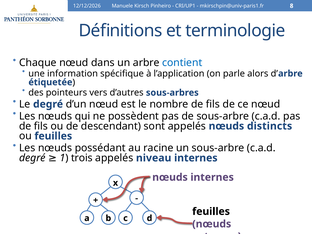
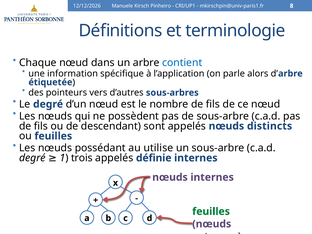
racine: racine -> utilise (158, 148)
niveau: niveau -> définie (154, 158)
feuilles colour: black -> green (211, 211)
